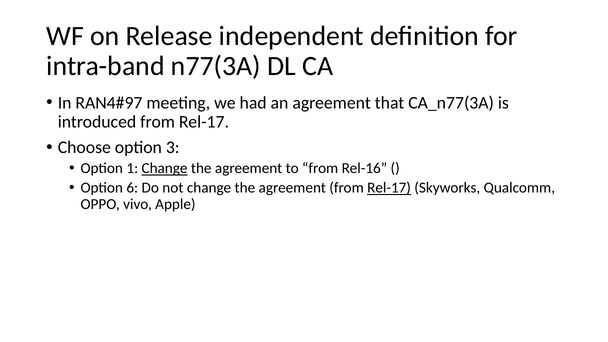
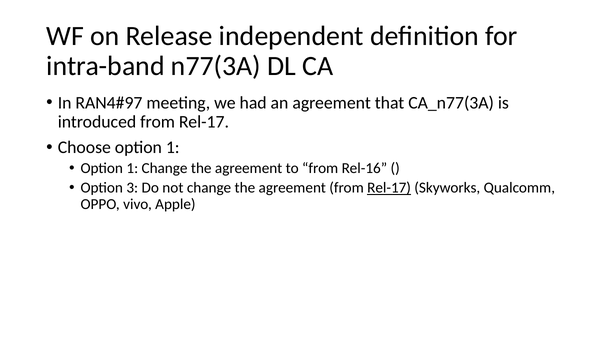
Choose option 3: 3 -> 1 (173, 147)
Change underline: present -> none (165, 168)
6: 6 -> 3 (132, 188)
